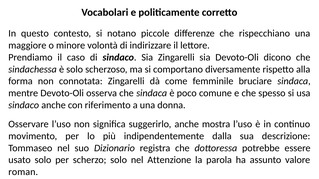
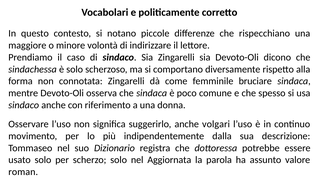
mostra: mostra -> volgari (216, 124)
Attenzione: Attenzione -> Aggiornata (169, 160)
